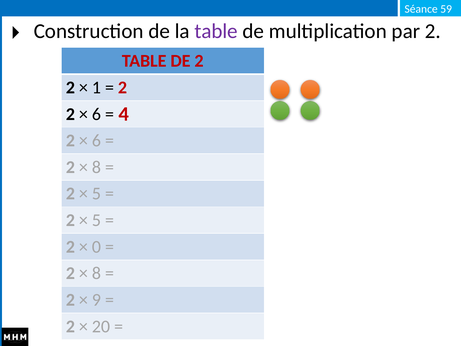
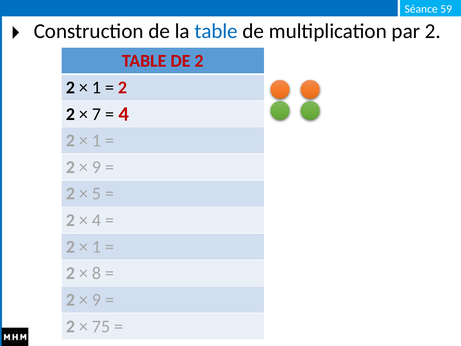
table colour: purple -> blue (216, 31)
6: 6 -> 7 (96, 114)
6: 6 -> 1 (96, 141)
8: 8 -> 9 (96, 167)
5: 5 -> 4 (96, 220)
0: 0 -> 1 (96, 247)
20: 20 -> 75 (101, 326)
